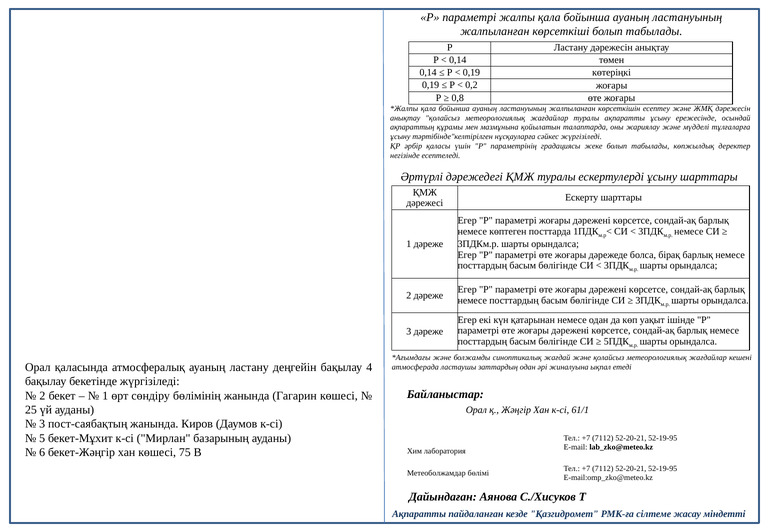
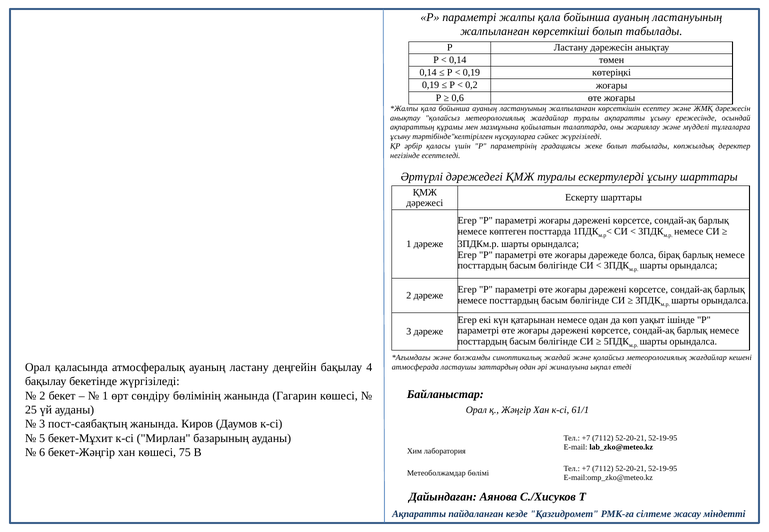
0,8: 0,8 -> 0,6 (458, 98)
